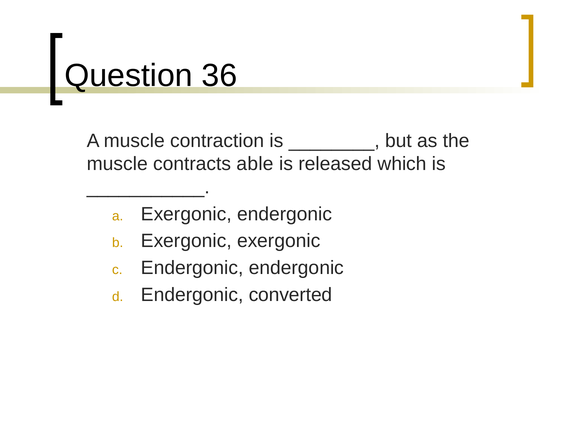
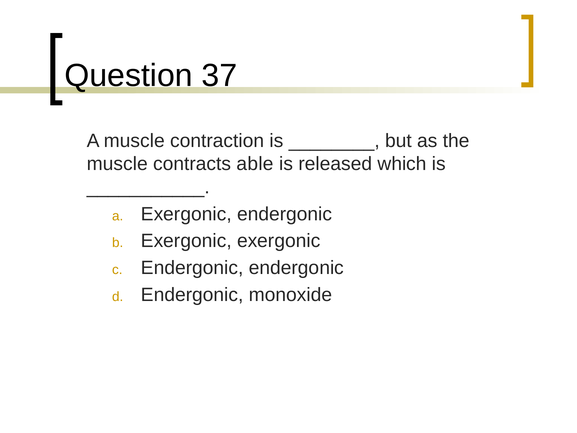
36: 36 -> 37 (219, 75)
converted: converted -> monoxide (291, 295)
